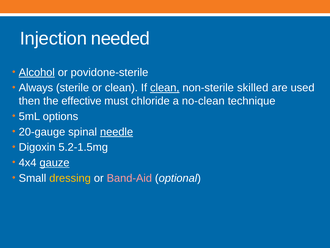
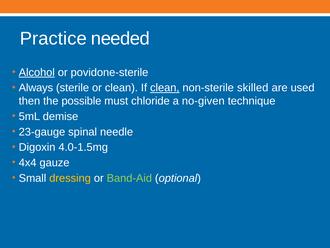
Injection: Injection -> Practice (53, 38)
effective: effective -> possible (81, 101)
no-clean: no-clean -> no-given (203, 101)
options: options -> demise (61, 116)
20-gauge: 20-gauge -> 23-gauge (42, 132)
needle underline: present -> none (117, 132)
5.2-1.5mg: 5.2-1.5mg -> 4.0-1.5mg (83, 147)
gauze underline: present -> none (55, 162)
Band-Aid colour: pink -> light green (129, 178)
